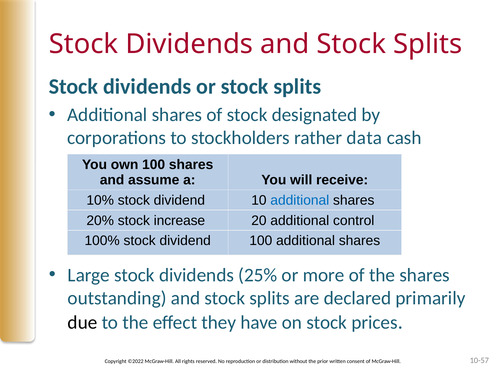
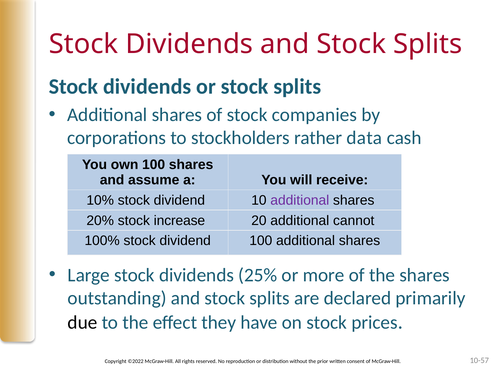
designated: designated -> companies (314, 115)
additional colour: blue -> purple (300, 200)
control: control -> cannot (354, 221)
